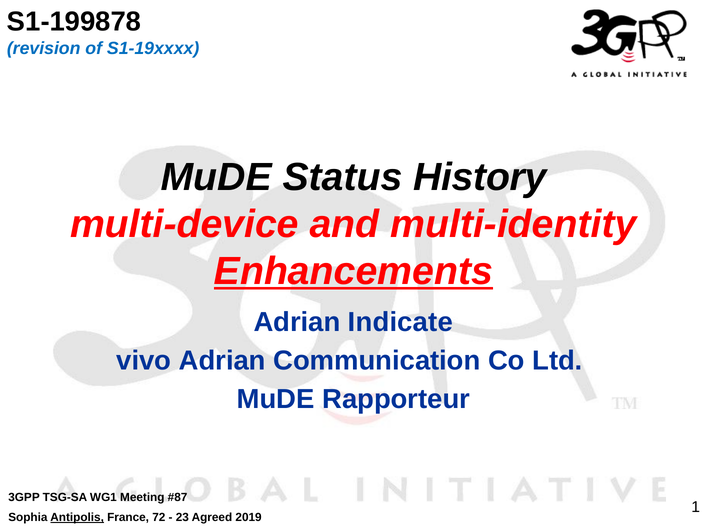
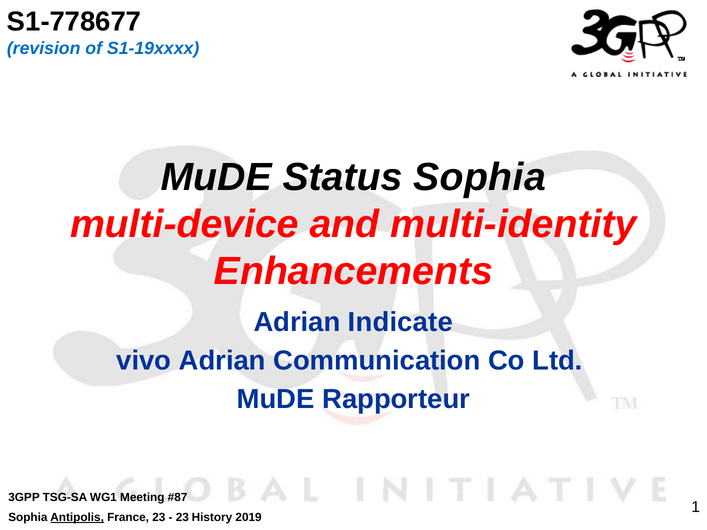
S1-199878: S1-199878 -> S1-778677 (74, 22)
Status History: History -> Sophia (480, 177)
Enhancements underline: present -> none (353, 271)
France 72: 72 -> 23 (159, 518)
Agreed: Agreed -> History (212, 518)
